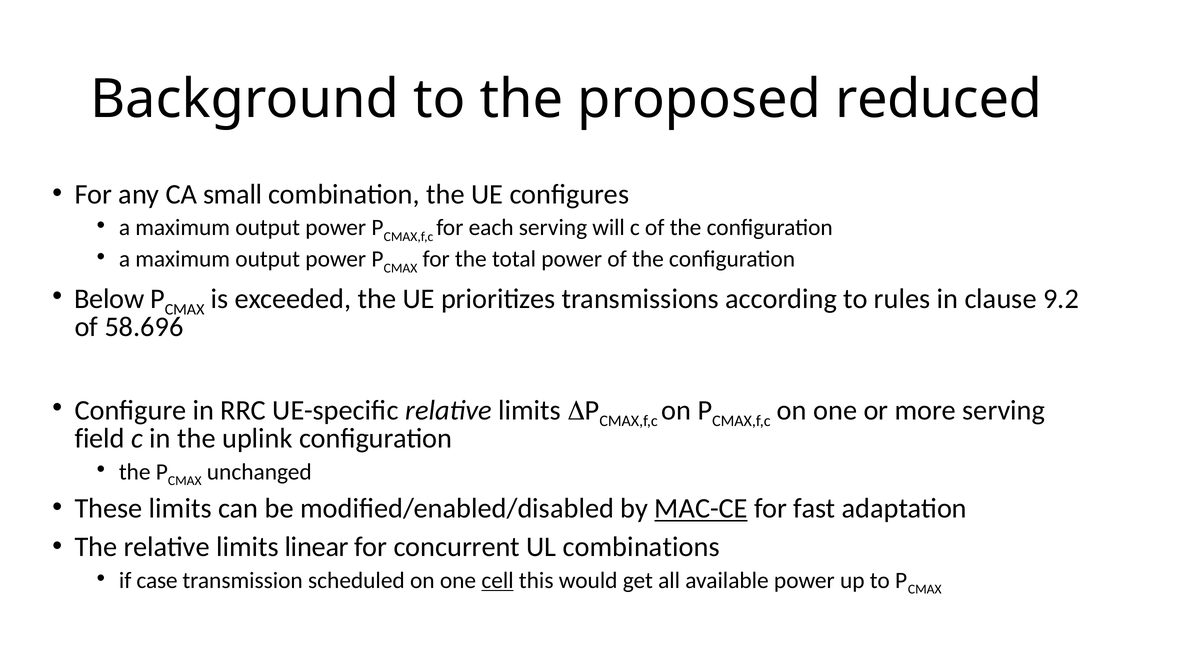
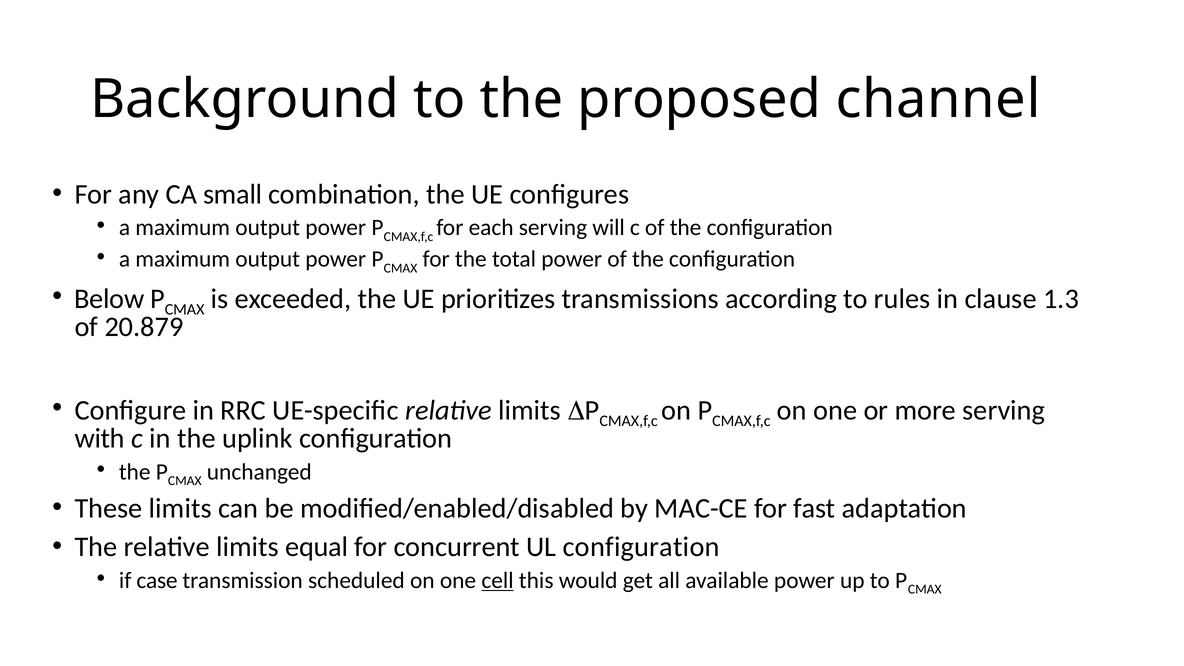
reduced: reduced -> channel (938, 99)
9.2: 9.2 -> 1.3 (1061, 299)
58.696: 58.696 -> 20.879 (144, 327)
field: field -> with (100, 438)
MAC-CE underline: present -> none (701, 508)
linear: linear -> equal (317, 547)
UL combinations: combinations -> configuration (641, 547)
